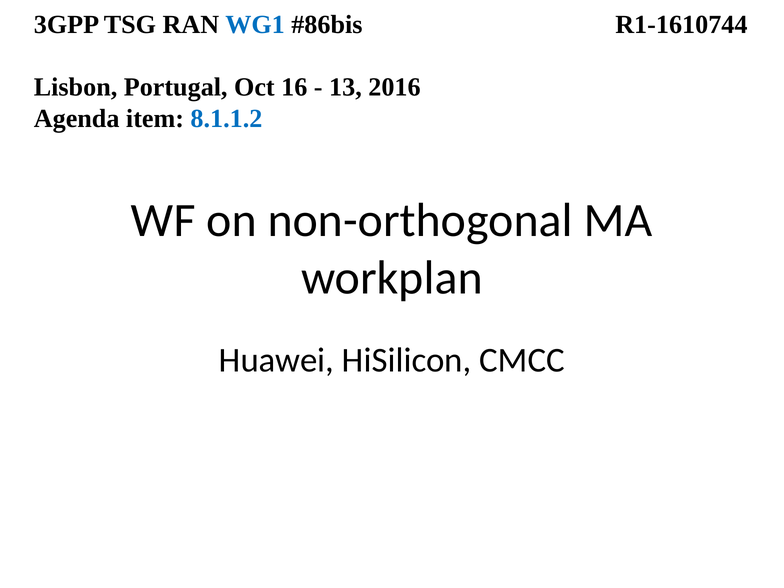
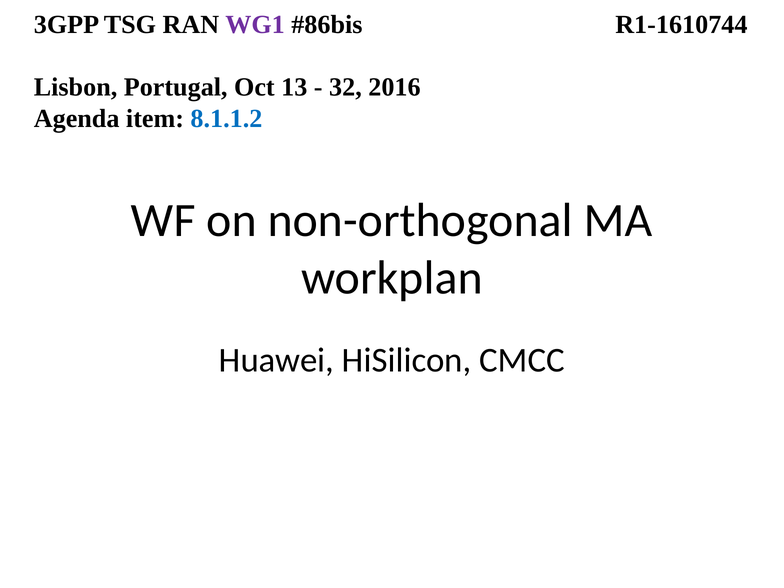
WG1 colour: blue -> purple (255, 24)
16: 16 -> 13 (294, 87)
13: 13 -> 32 (345, 87)
